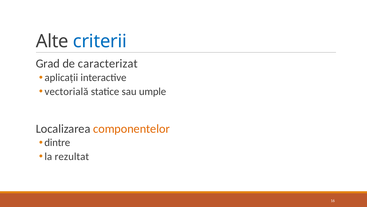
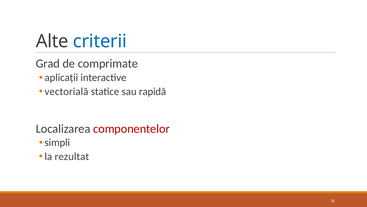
caracterizat: caracterizat -> comprimate (108, 63)
umple: umple -> rapidă (153, 91)
componentelor colour: orange -> red (131, 128)
dintre: dintre -> simpli (57, 142)
